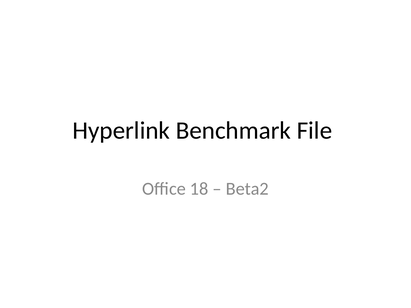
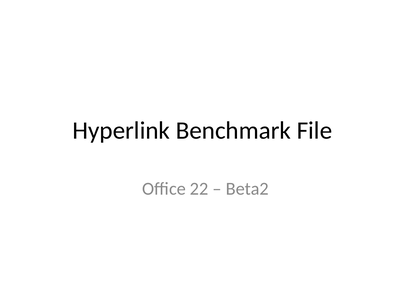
18: 18 -> 22 (199, 189)
